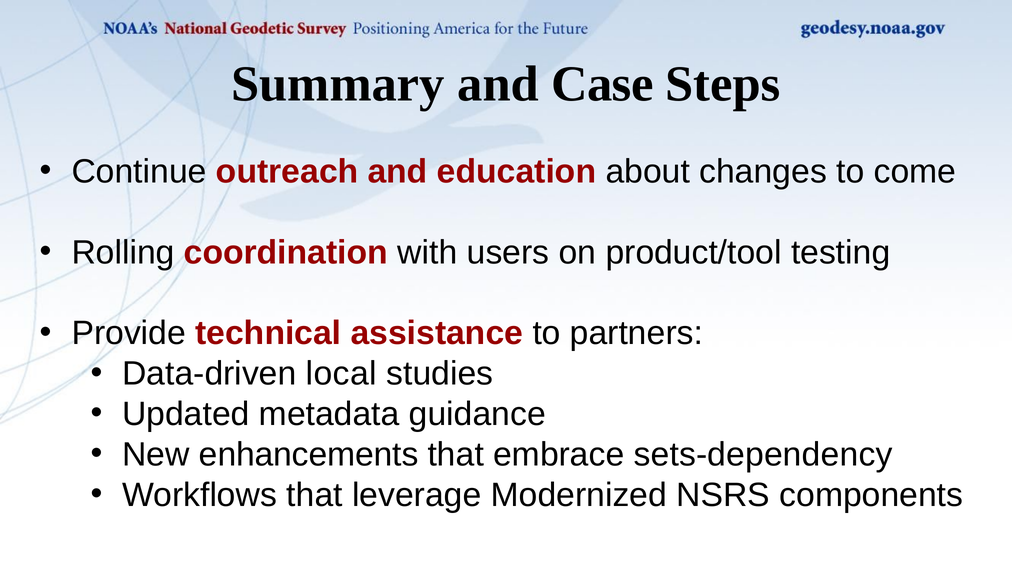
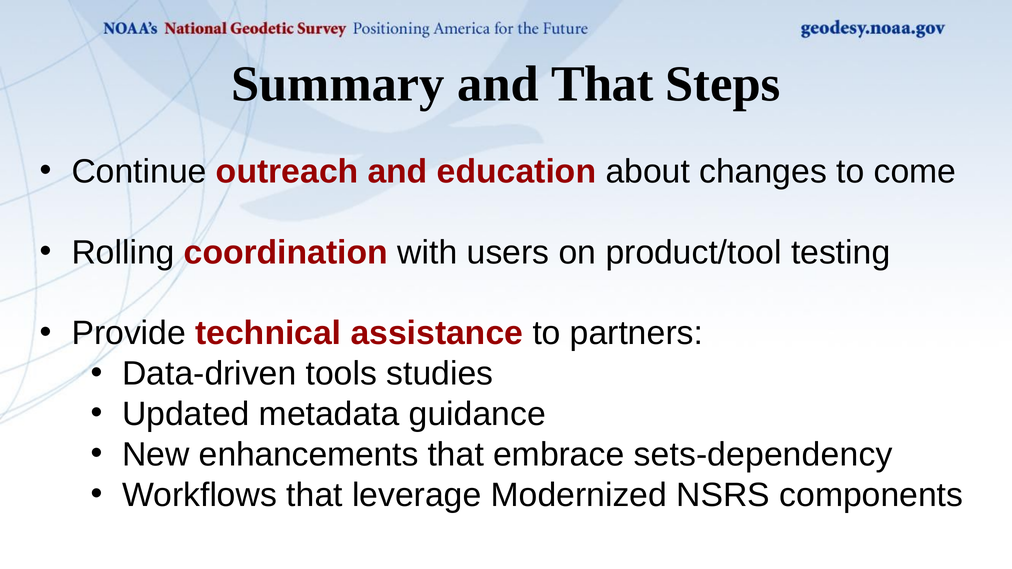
and Case: Case -> That (602, 84)
local: local -> tools (341, 374)
